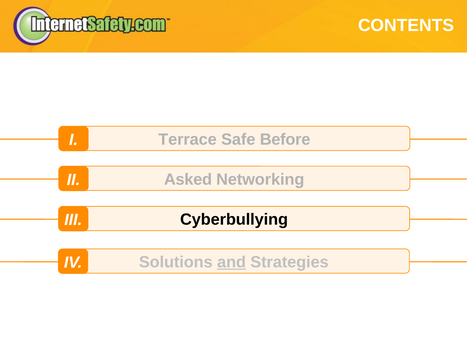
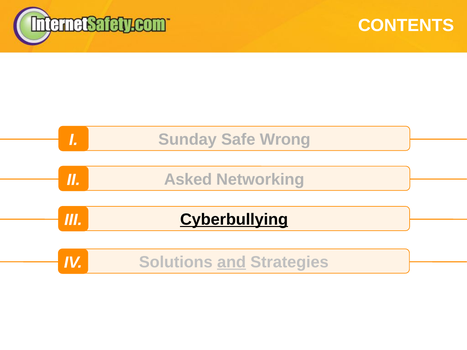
Terrace: Terrace -> Sunday (188, 140)
Before: Before -> Wrong (285, 140)
Cyberbullying underline: none -> present (234, 220)
